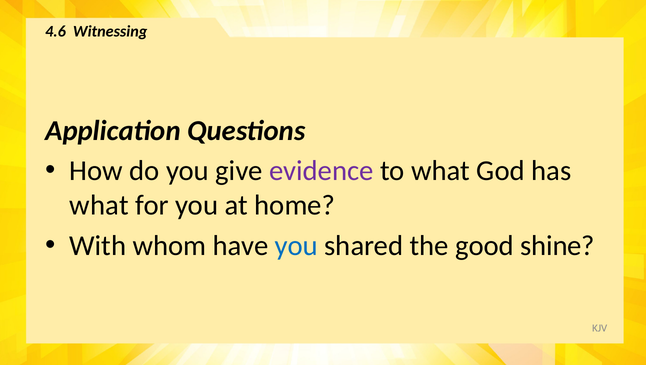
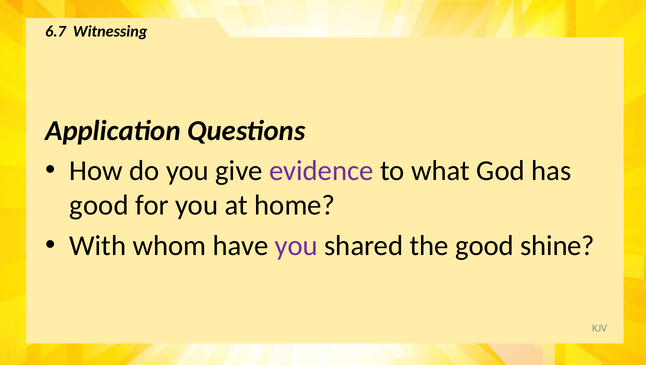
4.6: 4.6 -> 6.7 (55, 31)
what: what -> good (99, 205)
you colour: blue -> purple (296, 245)
